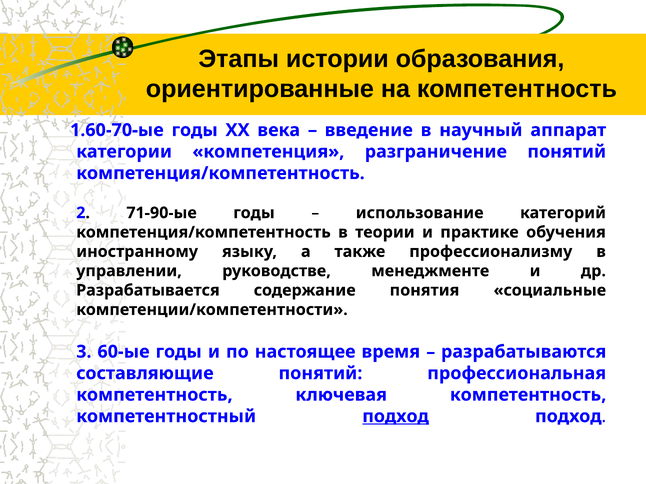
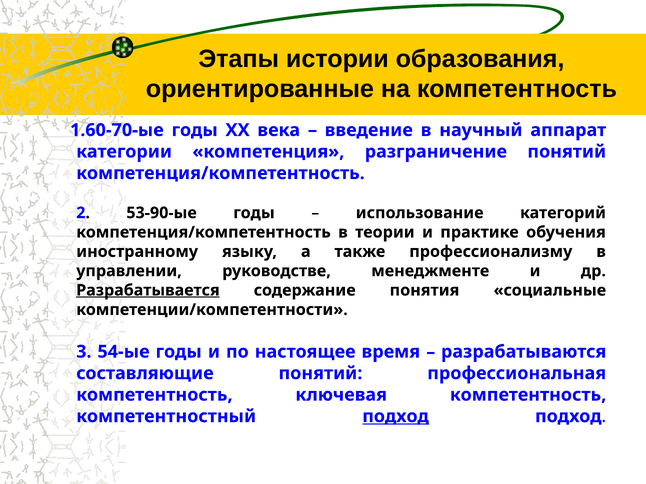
71-90-ые: 71-90-ые -> 53-90-ые (162, 213)
Разрабатывается underline: none -> present (148, 291)
60-ые: 60-ые -> 54-ые (124, 352)
